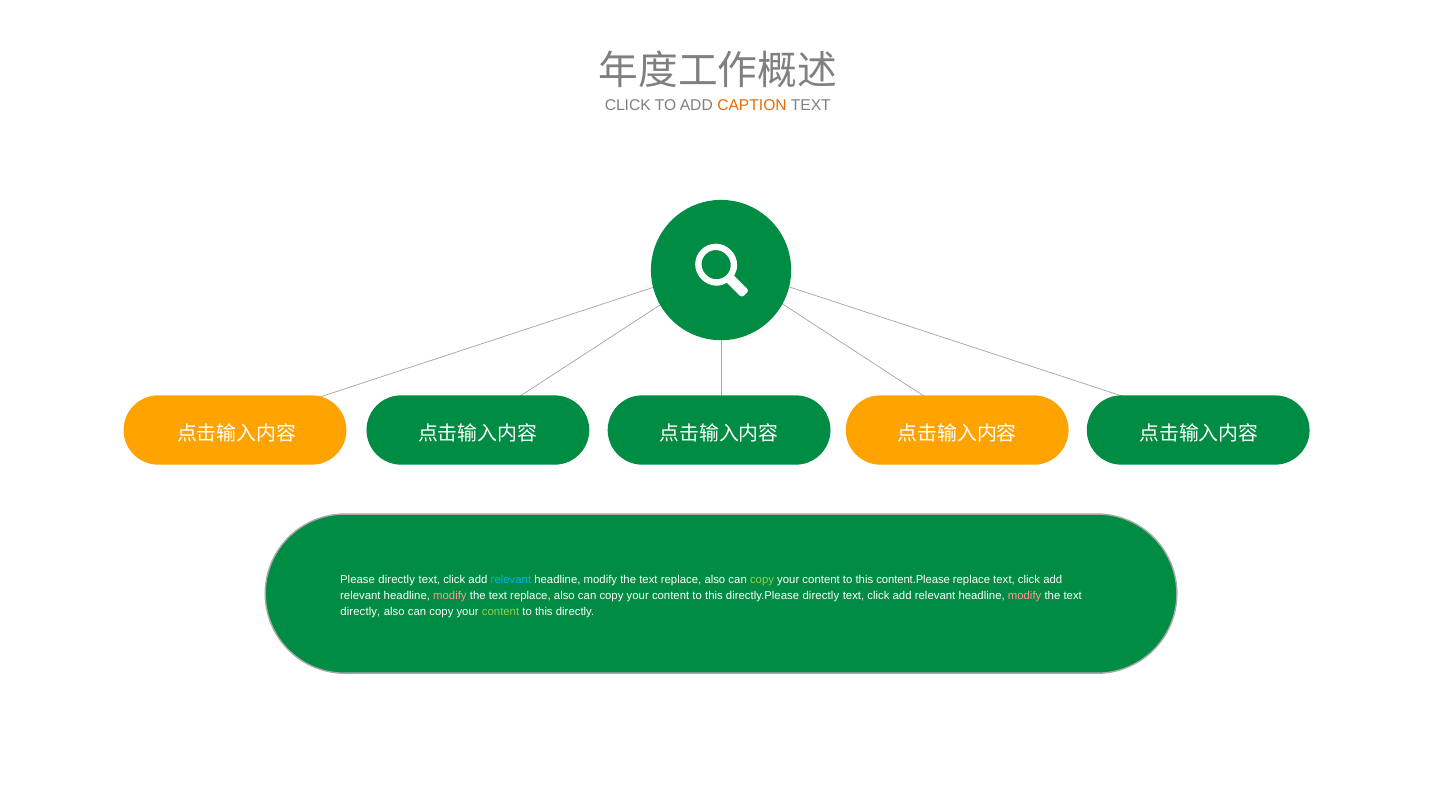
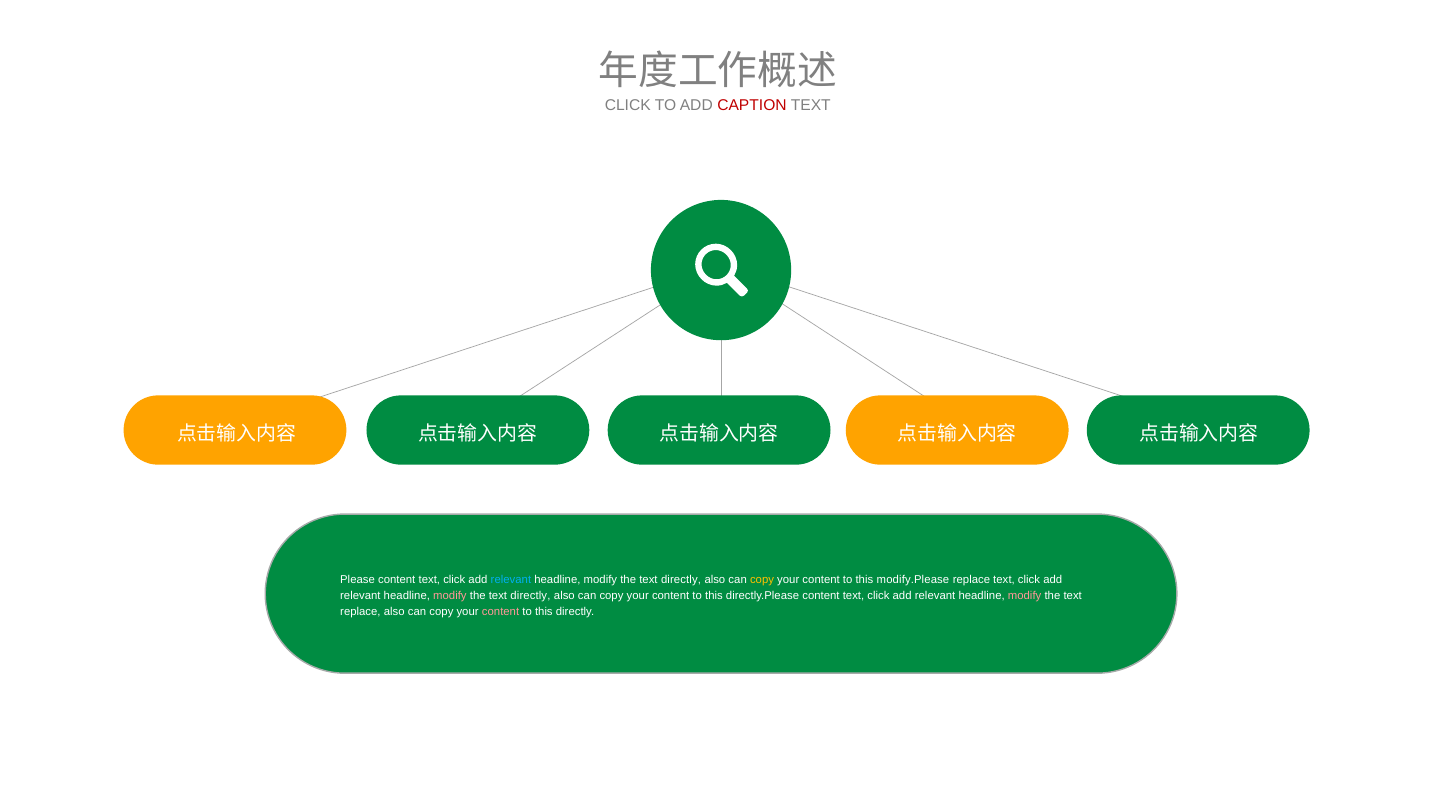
CAPTION colour: orange -> red (752, 106)
Please directly: directly -> content (397, 579)
replace: replace -> directly (681, 579)
copy colour: light green -> yellow (762, 579)
content.Please: content.Please -> modify.Please (913, 579)
replace: replace -> directly (530, 596)
directly.Please directly: directly -> content (821, 596)
directly: directly -> replace (360, 612)
content colour: light green -> pink (501, 612)
